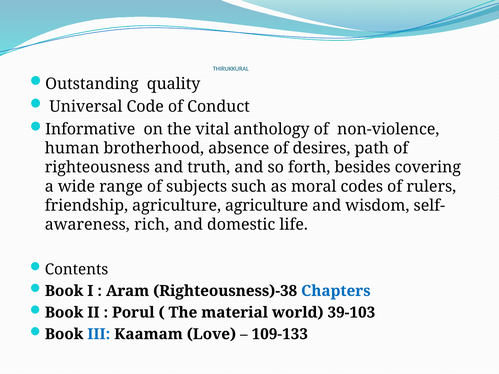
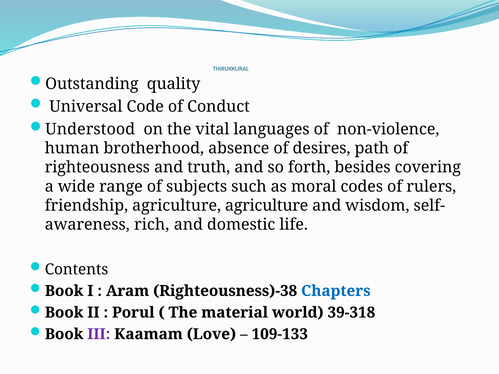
Informative: Informative -> Understood (90, 129)
anthology: anthology -> languages (272, 129)
39-103: 39-103 -> 39-318 (351, 313)
III colour: blue -> purple (99, 334)
